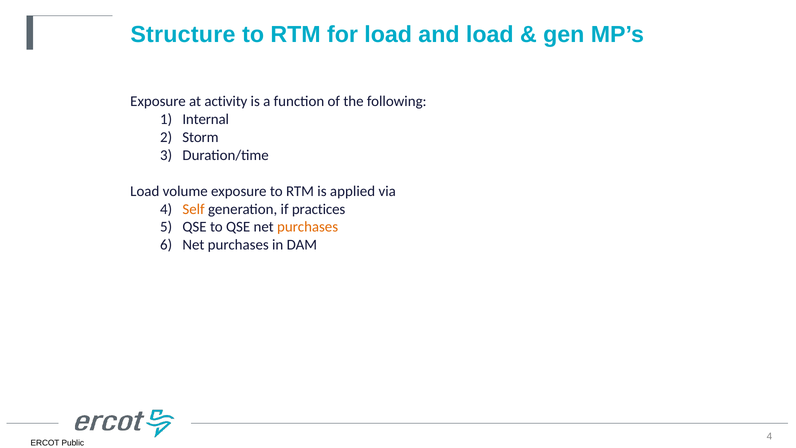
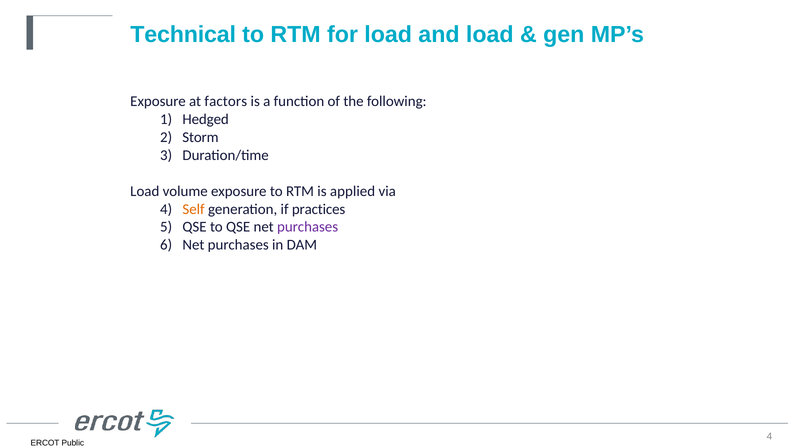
Structure: Structure -> Technical (183, 34)
activity: activity -> factors (226, 101)
Internal: Internal -> Hedged (206, 119)
purchases colour: orange -> purple (308, 227)
